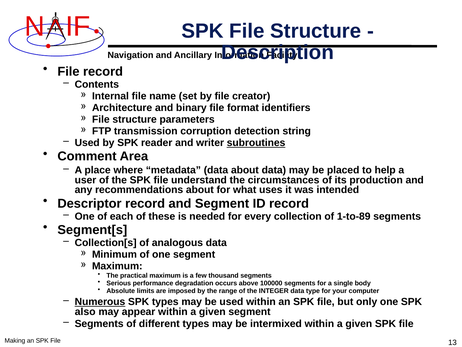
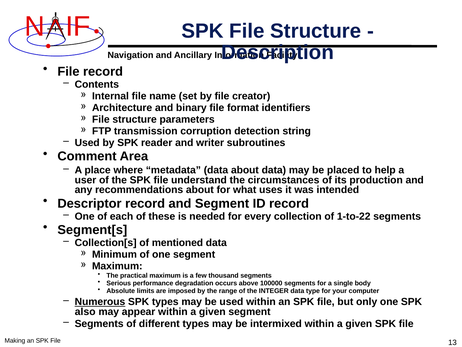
subroutines underline: present -> none (256, 143)
1-to-89: 1-to-89 -> 1-to-22 (354, 216)
analogous: analogous -> mentioned (177, 243)
